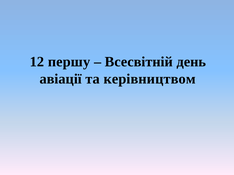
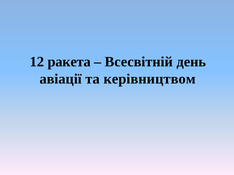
першу: першу -> ракета (69, 62)
